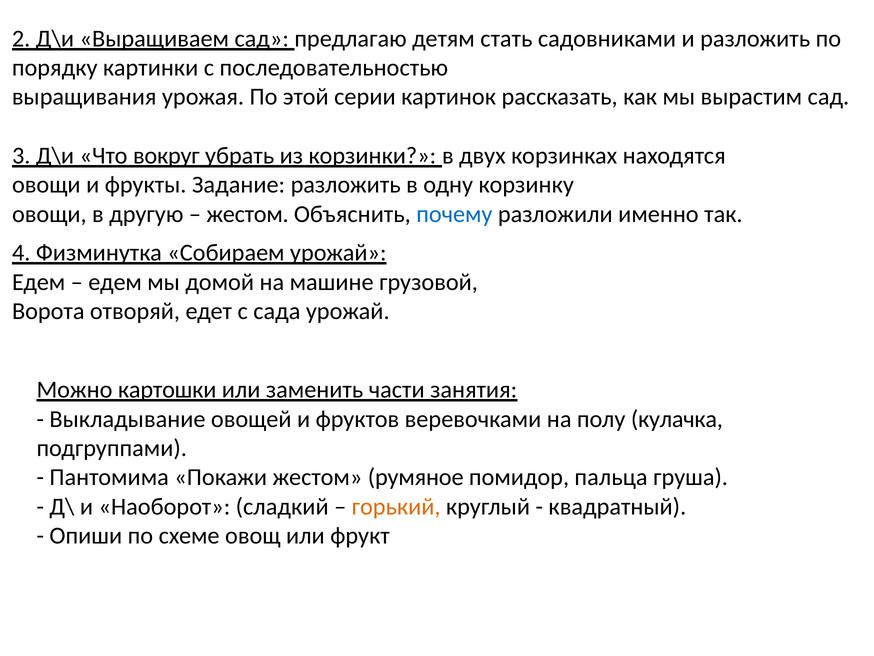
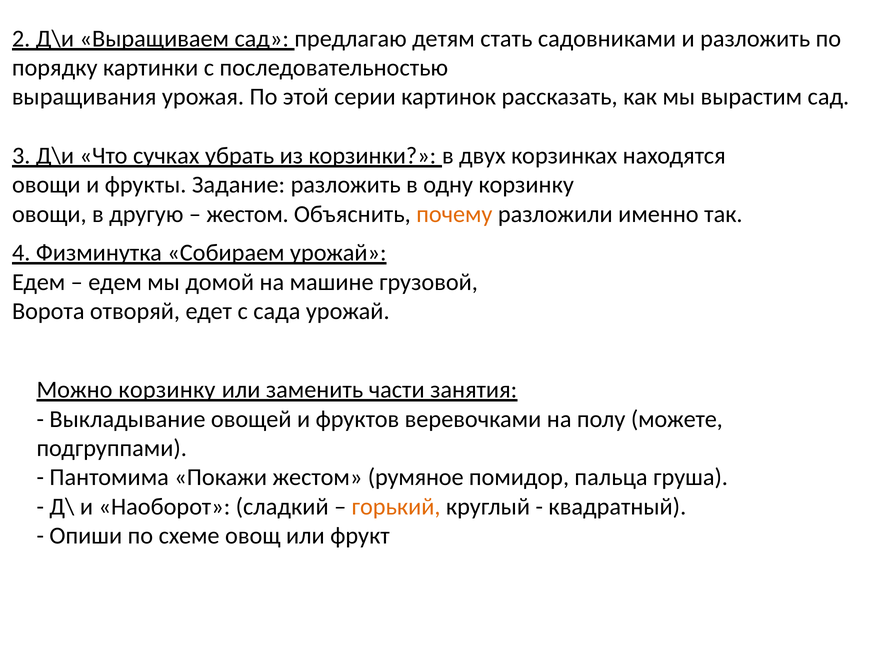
вокруг: вокруг -> сучках (166, 156)
почему colour: blue -> orange (454, 214)
Можно картошки: картошки -> корзинку (167, 390)
кулачка: кулачка -> можете (677, 419)
